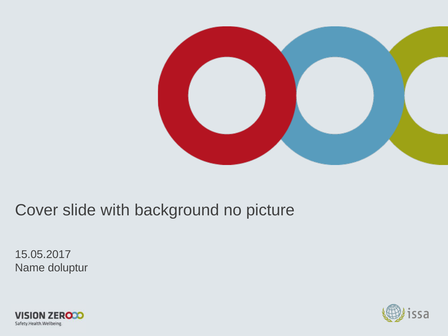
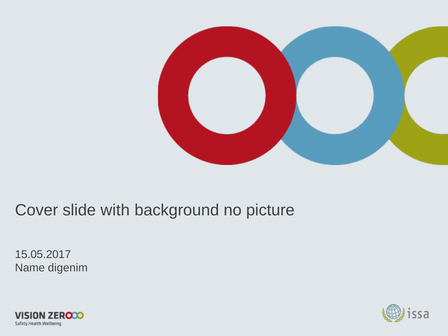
doluptur: doluptur -> digenim (68, 268)
